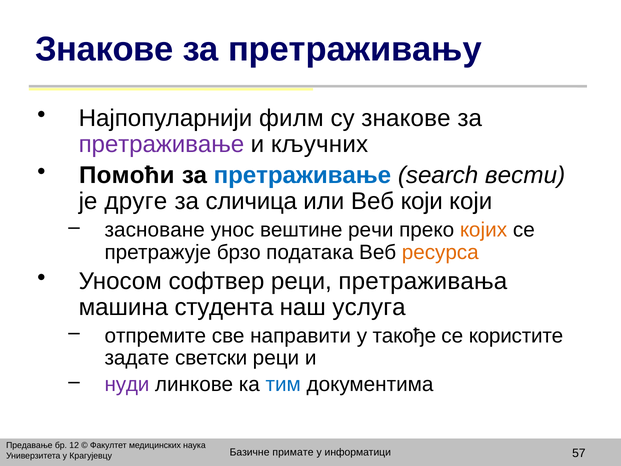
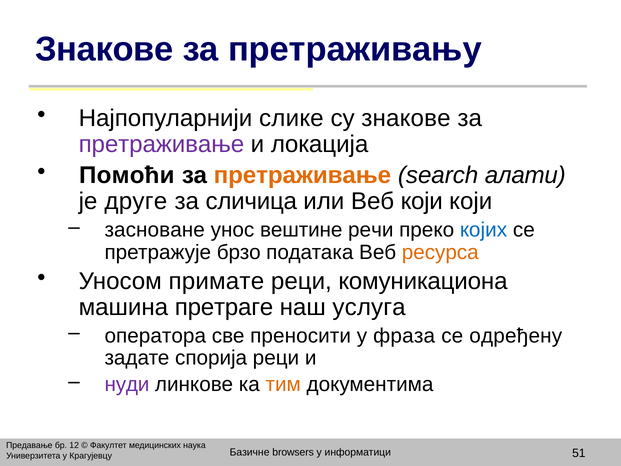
филм: филм -> слике (291, 118)
кључних: кључних -> локација (320, 144)
претраживање colour: blue -> orange (302, 175)
вести: вести -> алати (525, 175)
којих colour: orange -> blue (484, 230)
софтвер: софтвер -> примате (216, 281)
претраживања: претраживања -> комуникациона (423, 281)
студента: студента -> претраге (224, 307)
отпремите: отпремите -> оператора (155, 336)
направити: направити -> преносити (301, 336)
такође: такође -> фраза (404, 336)
користите: користите -> одређену (516, 336)
светски: светски -> спорија (211, 358)
тим colour: blue -> orange (283, 384)
примате: примате -> browsers (293, 452)
57: 57 -> 51 (579, 453)
